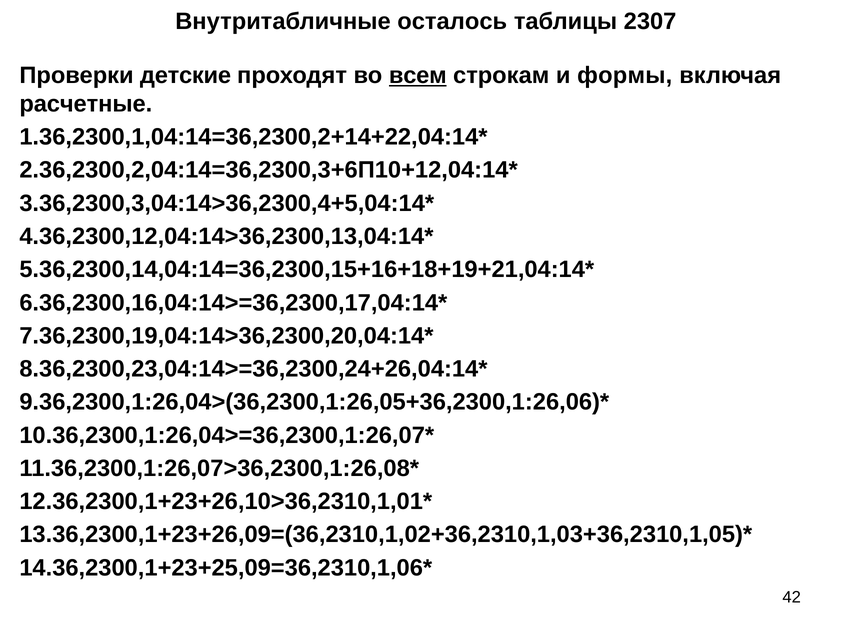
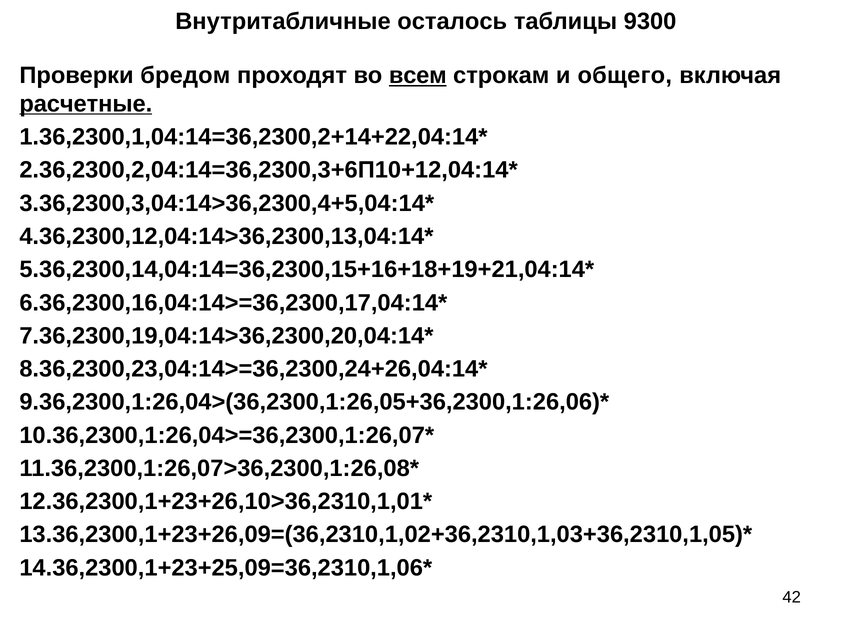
2307: 2307 -> 9300 (650, 21)
детские: детские -> бредом (185, 75)
формы: формы -> общего (625, 75)
расчетные underline: none -> present (86, 104)
